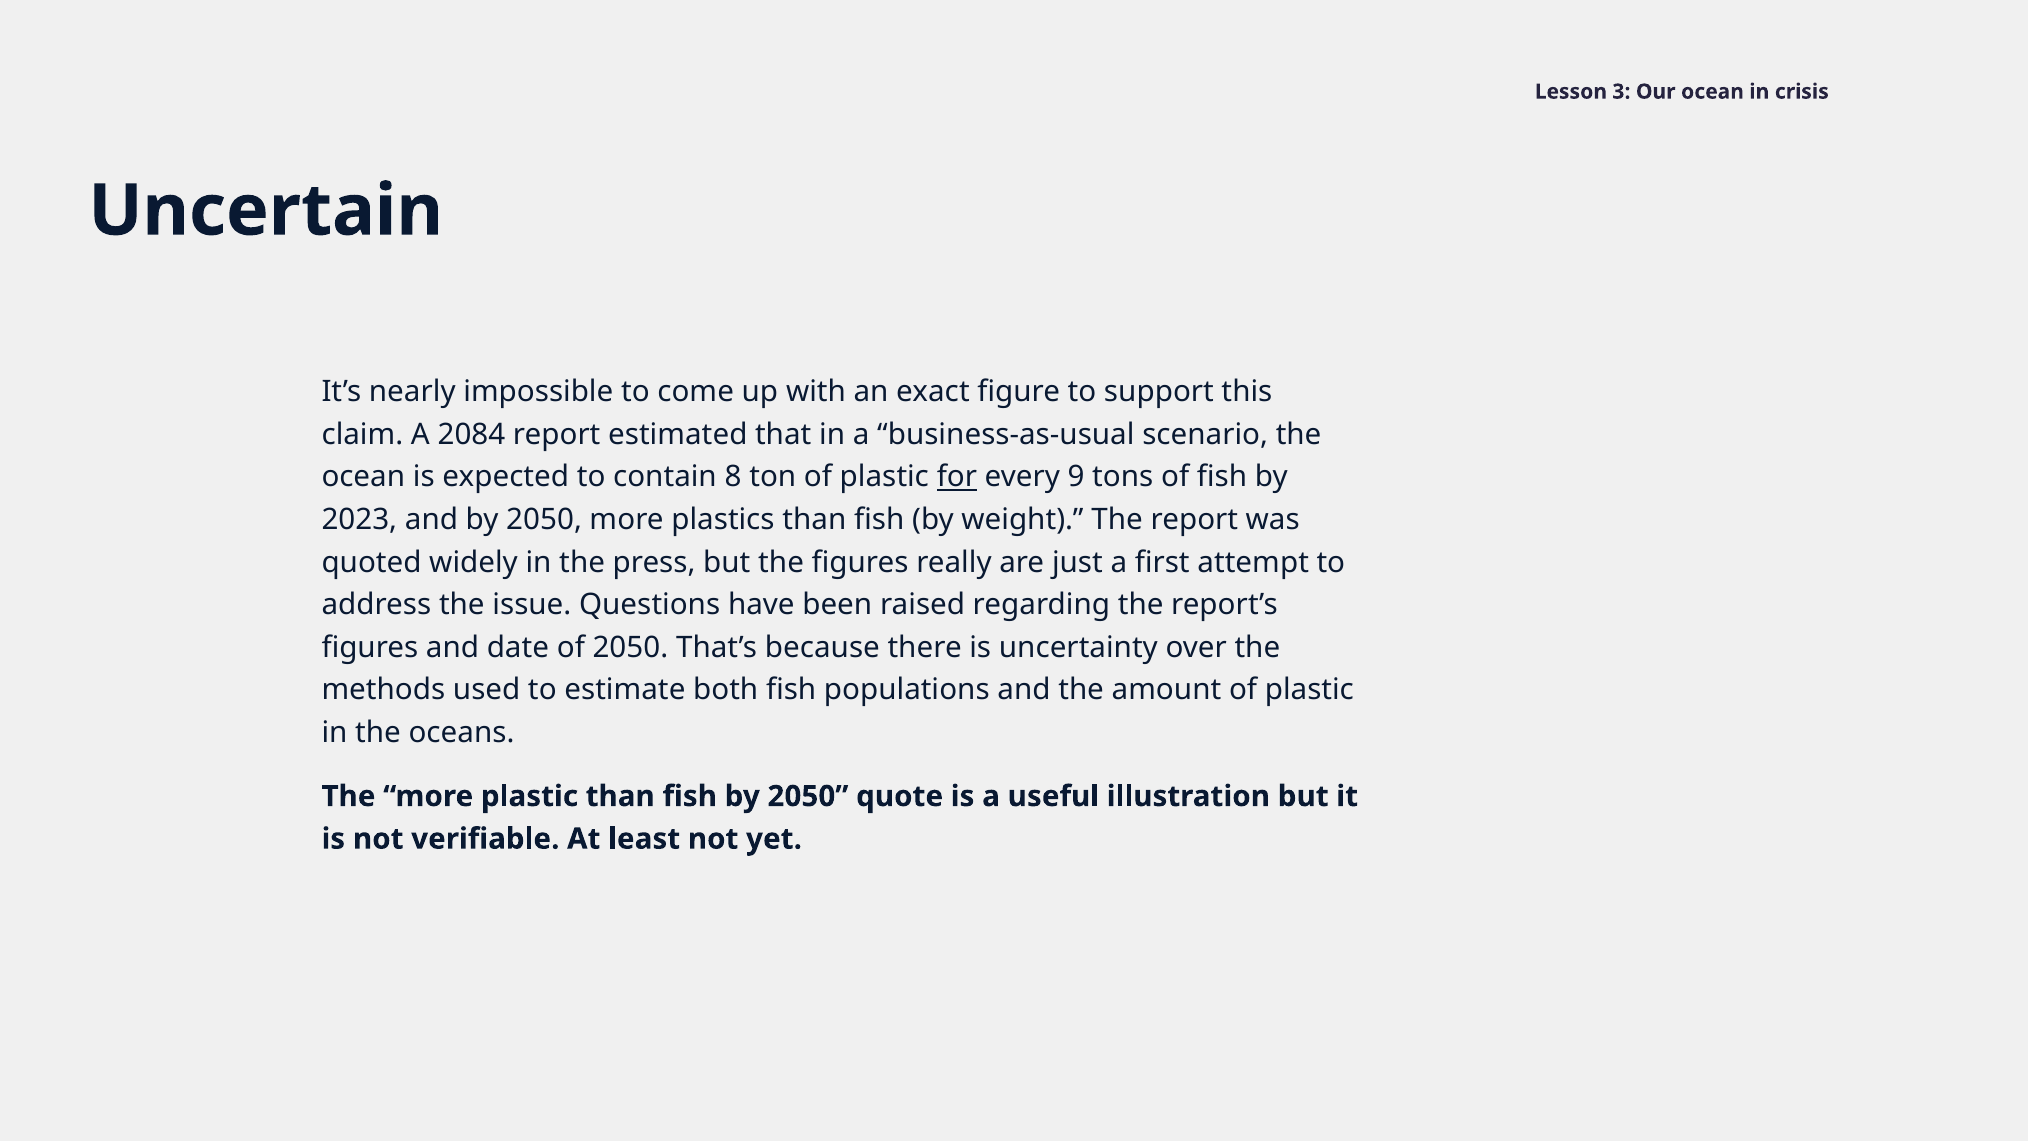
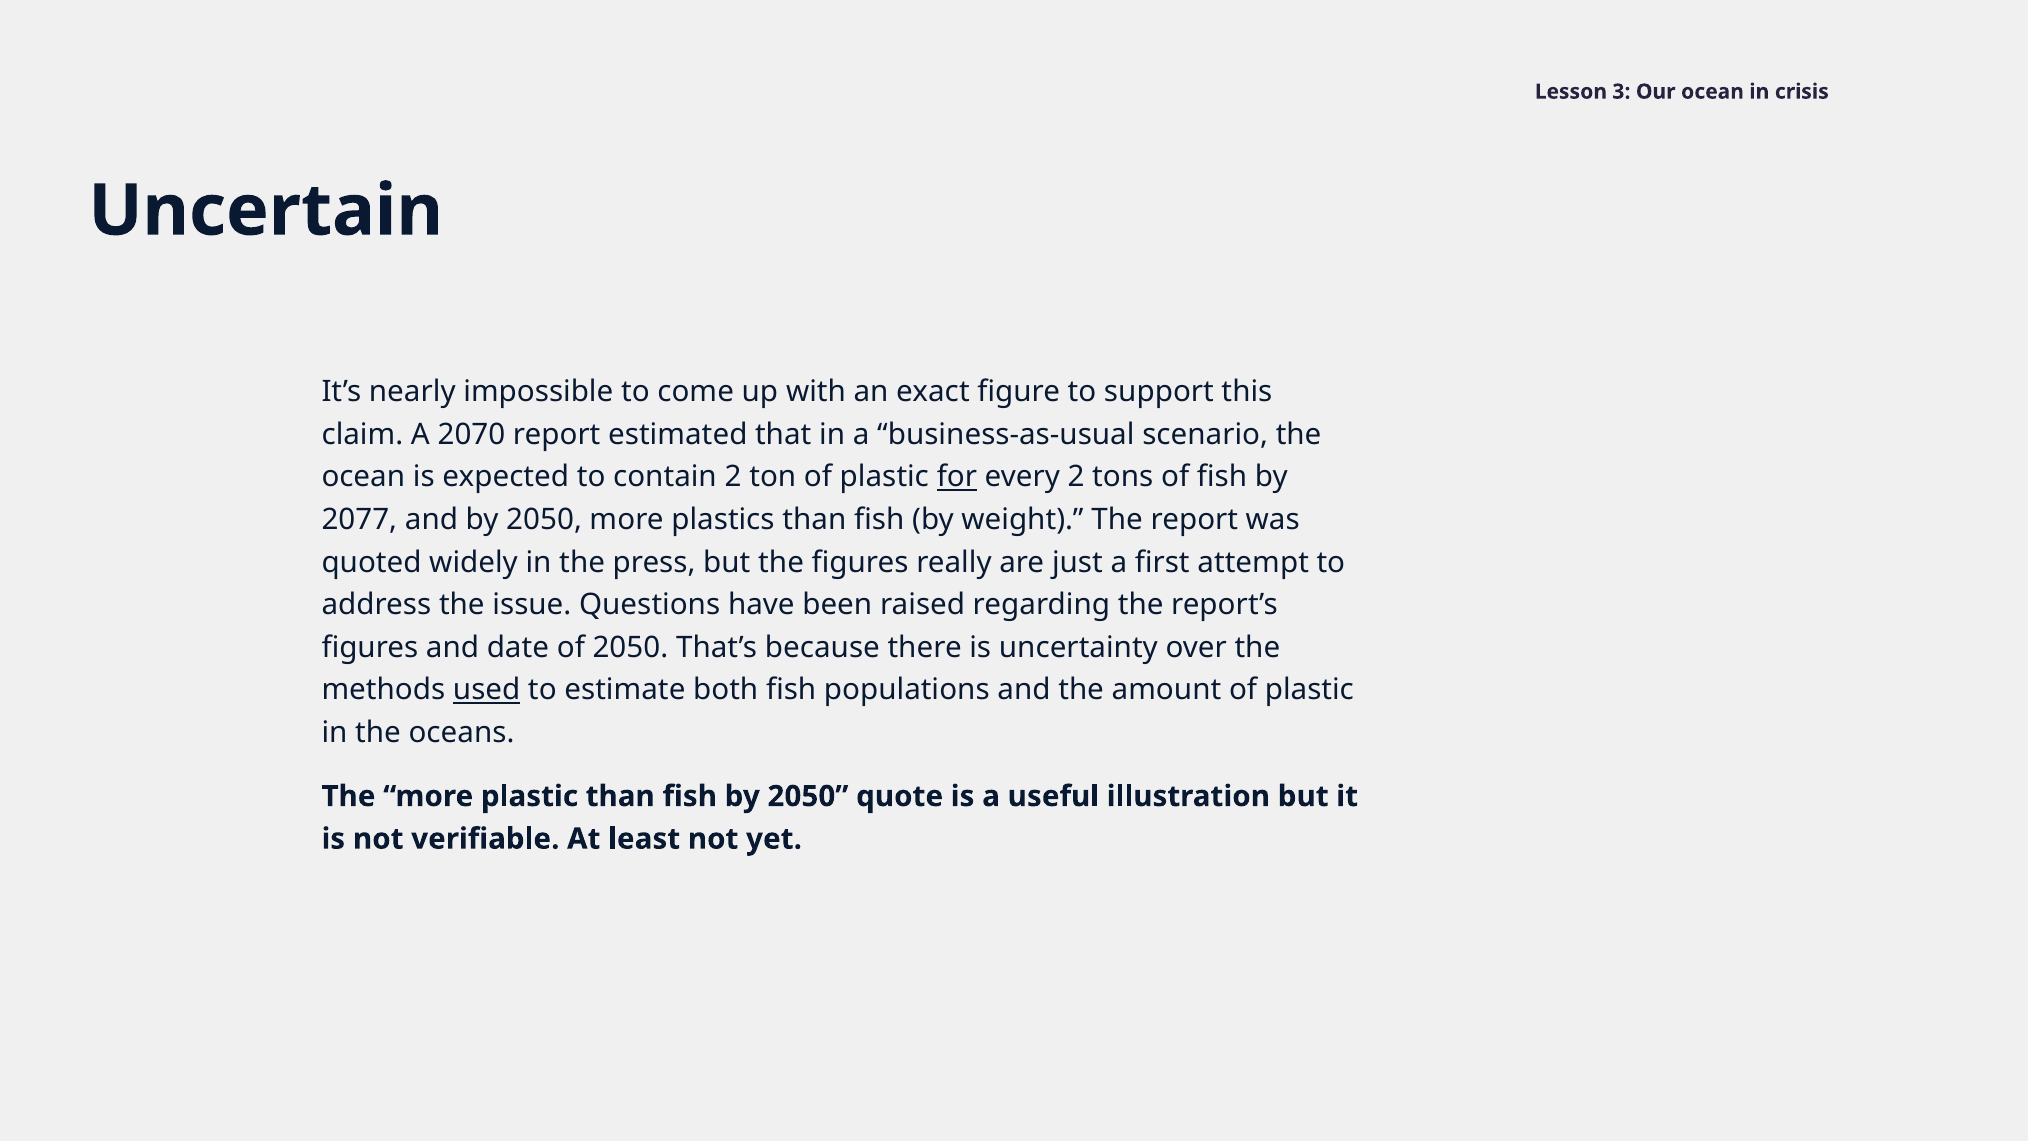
2084: 2084 -> 2070 (471, 434)
contain 8: 8 -> 2 (733, 477)
every 9: 9 -> 2 (1076, 477)
2023: 2023 -> 2077 (359, 520)
used underline: none -> present (487, 690)
